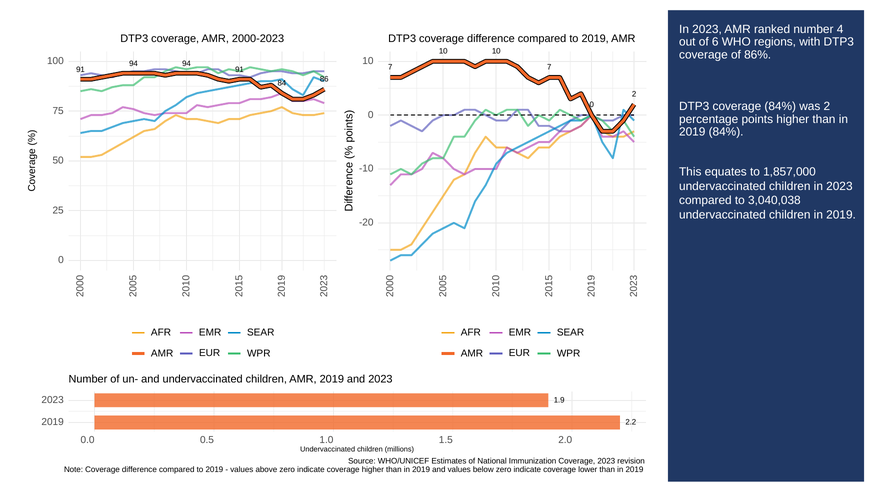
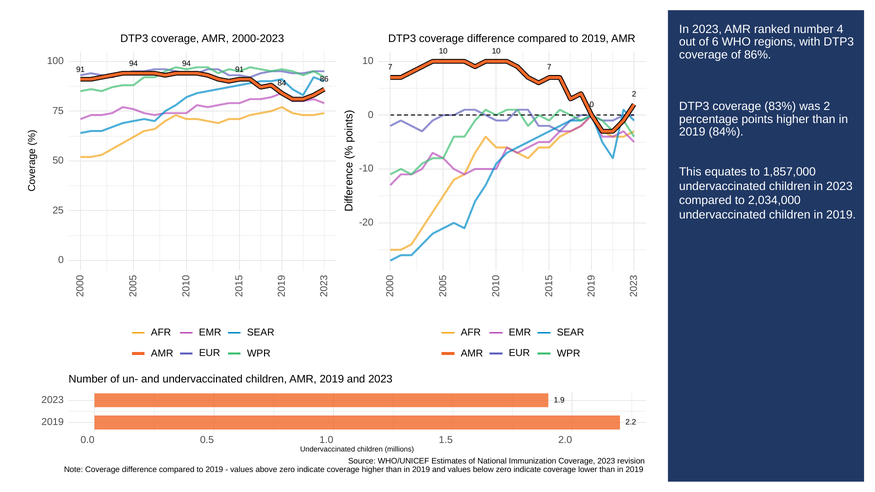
coverage 84%: 84% -> 83% (780, 106)
3,040,038: 3,040,038 -> 2,034,000 (774, 201)
